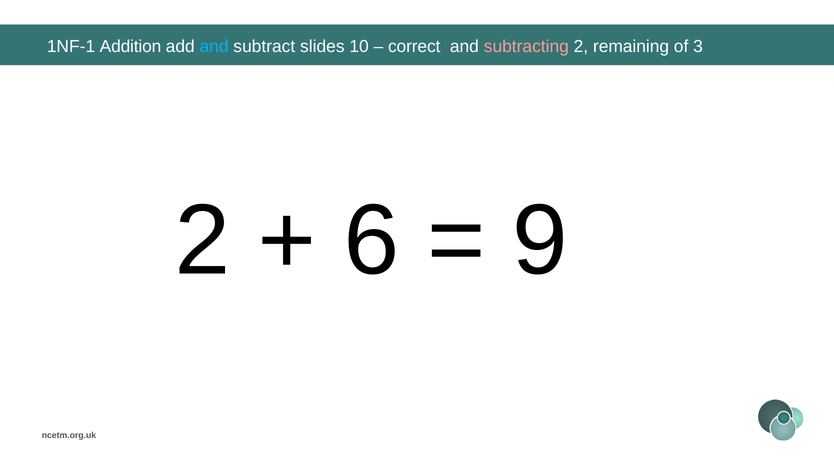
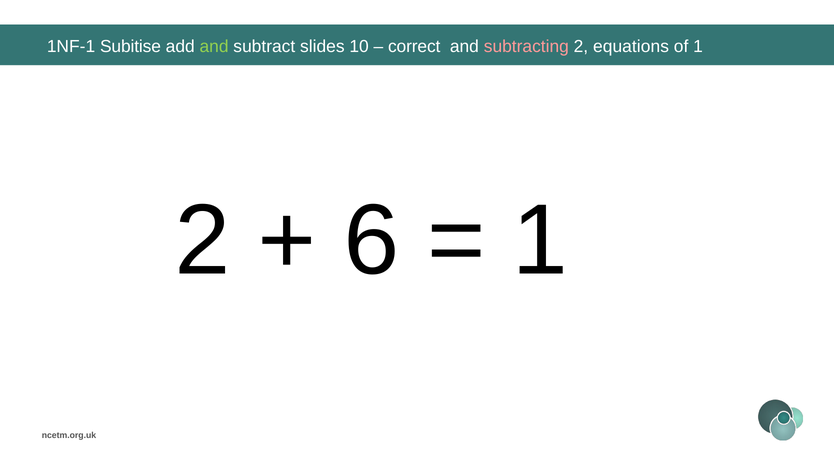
Addition: Addition -> Subitise (130, 47)
and colour: light blue -> light green (214, 47)
remaining: remaining -> equations (631, 47)
of 3: 3 -> 1 (698, 47)
9: 9 -> 1 (540, 241)
